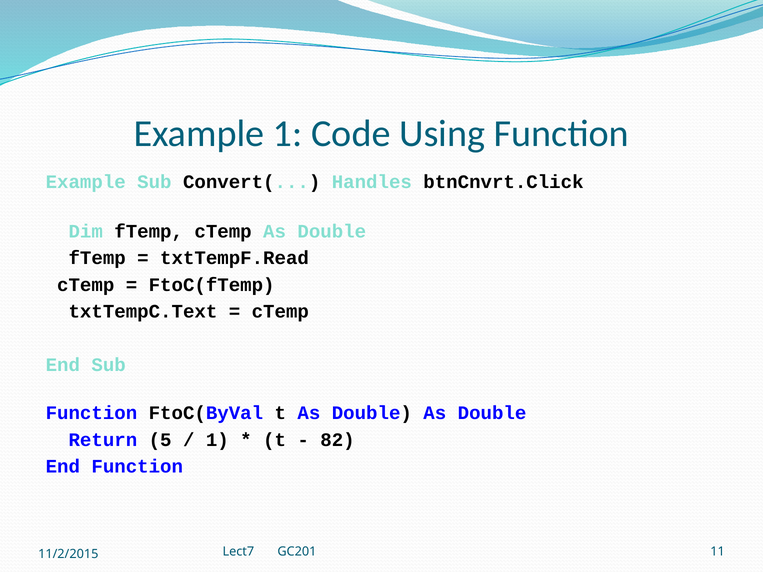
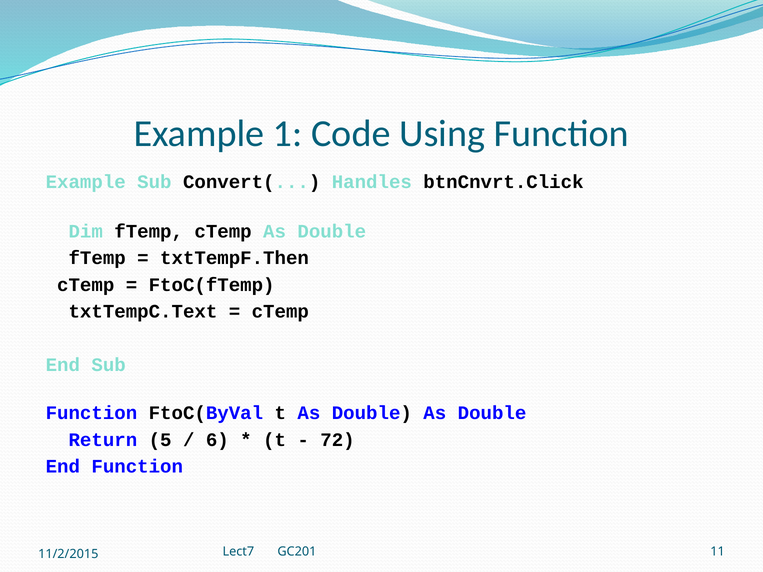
txtTempF.Read: txtTempF.Read -> txtTempF.Then (235, 258)
1: 1 -> 6 (217, 440)
82: 82 -> 72 (338, 440)
